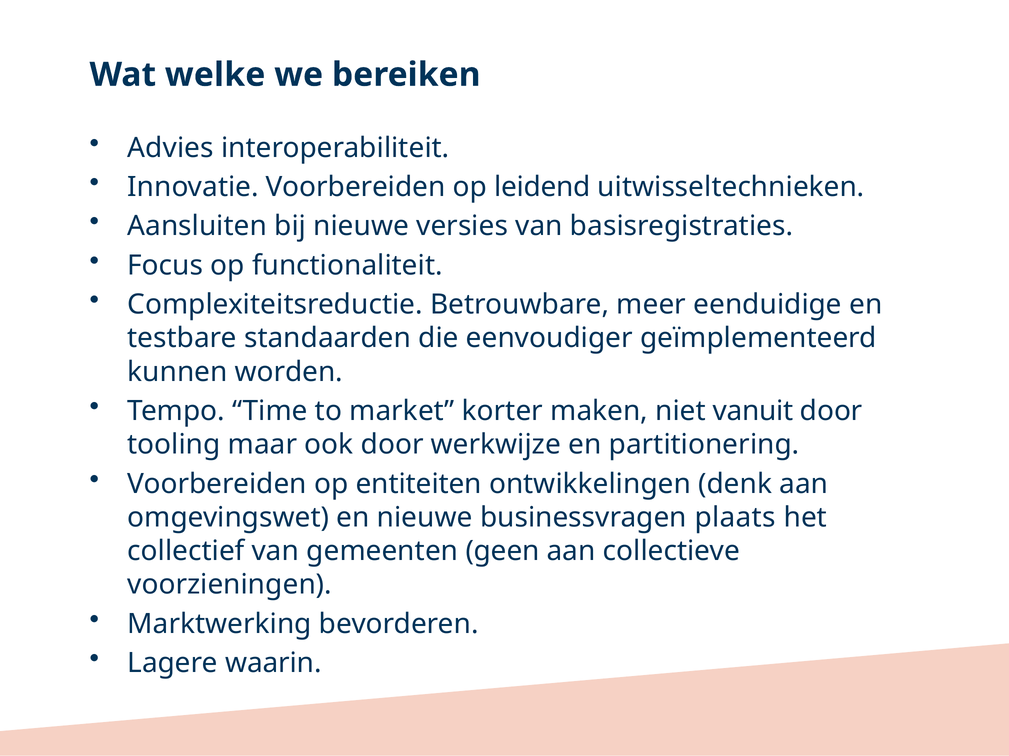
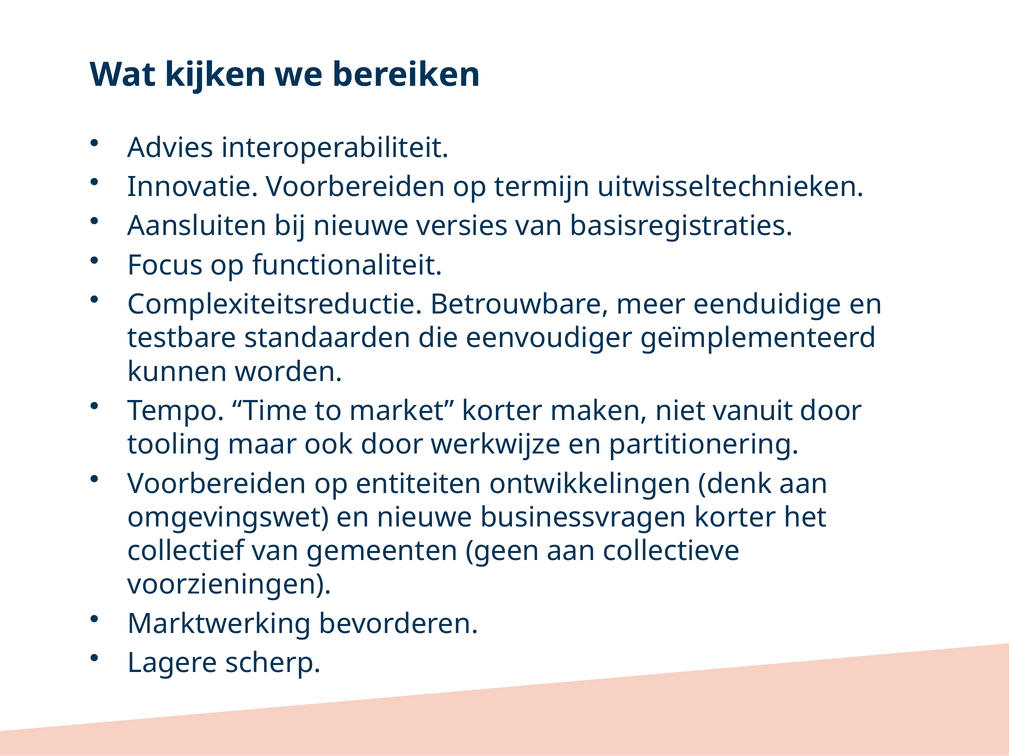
welke: welke -> kijken (215, 75)
leidend: leidend -> termijn (542, 187)
businessvragen plaats: plaats -> korter (735, 518)
waarin: waarin -> scherp (273, 664)
